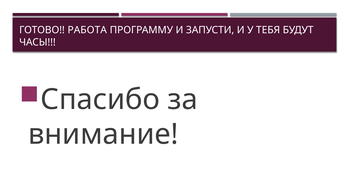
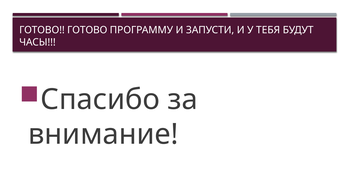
ГОТОВО РАБОТА: РАБОТА -> ГОТОВО (87, 30)
